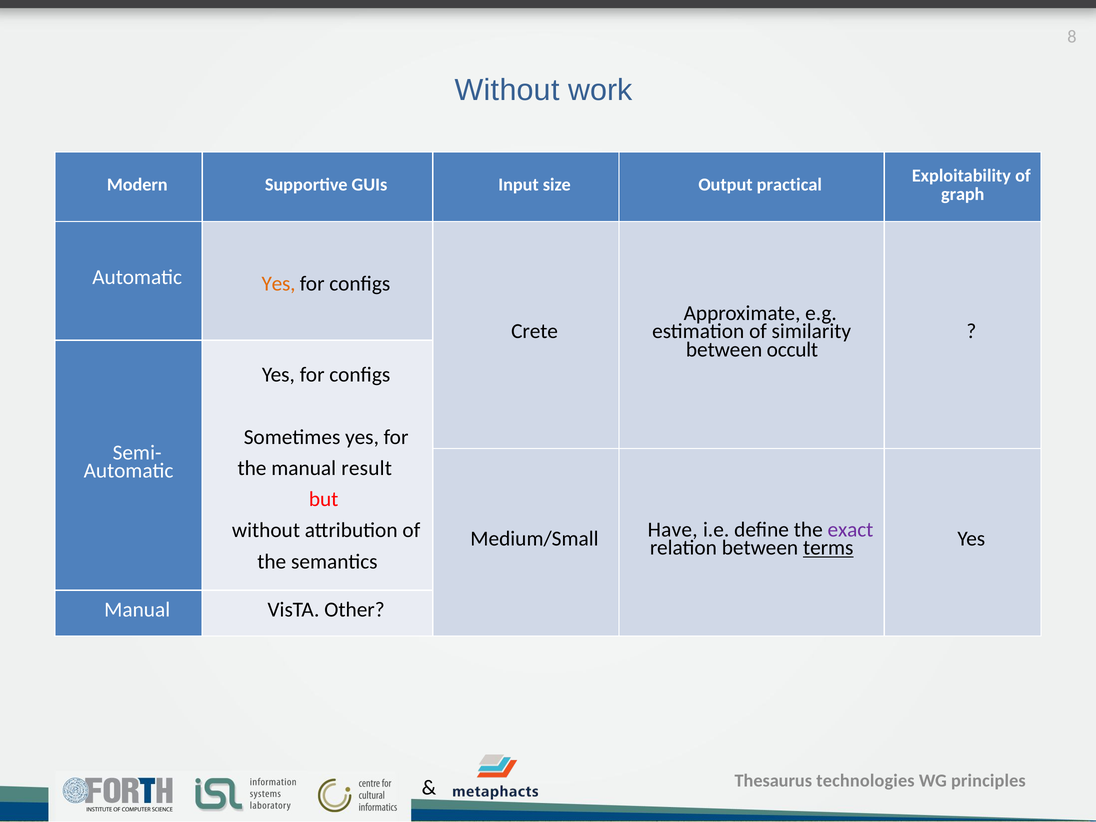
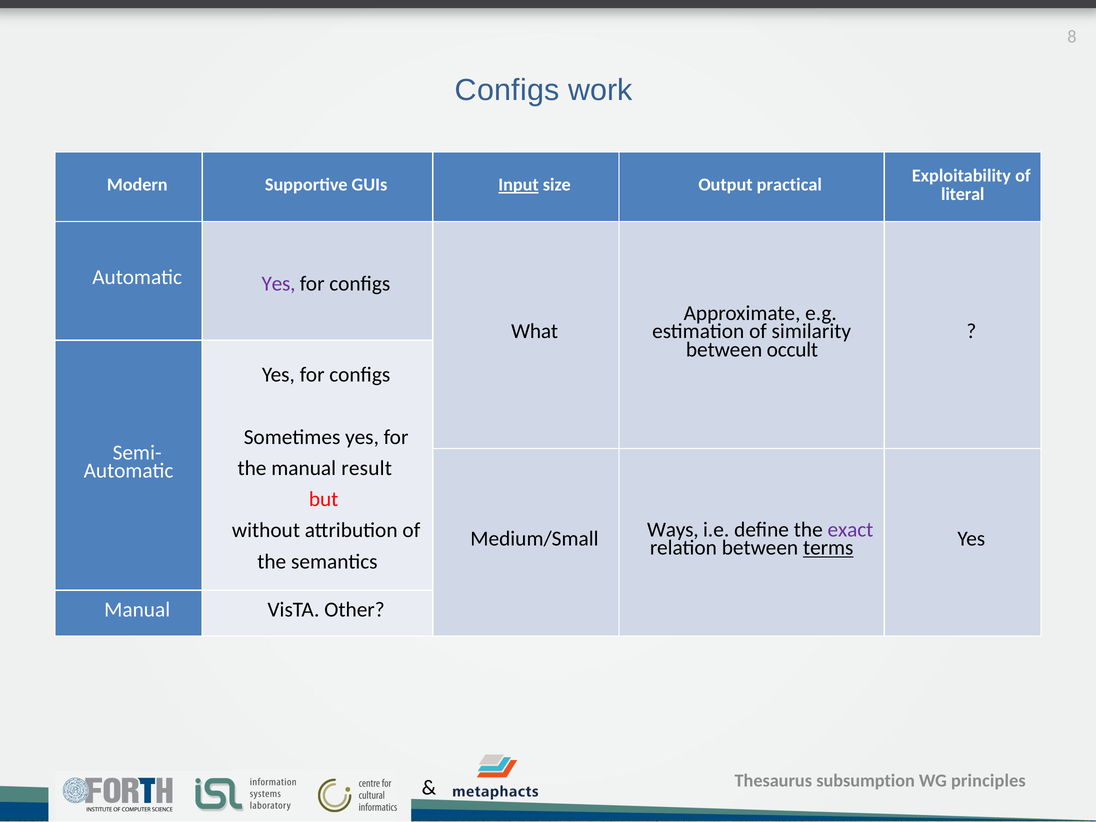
Without: Without -> Configs (507, 90)
Input underline: none -> present (519, 185)
graph: graph -> literal (963, 194)
Yes colour: orange -> purple (278, 284)
Crete: Crete -> What (535, 331)
Have: Have -> Ways (673, 530)
technologies: technologies -> subsumption (866, 781)
